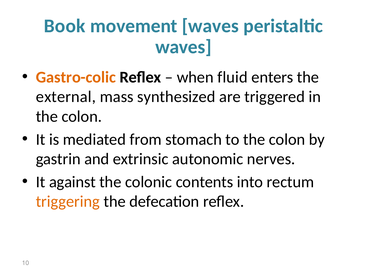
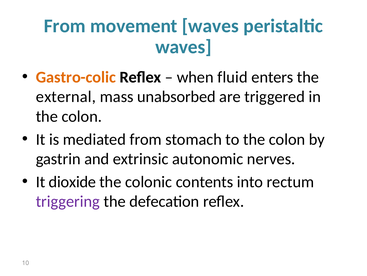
Book: Book -> From (65, 26)
synthesized: synthesized -> unabsorbed (176, 97)
against: against -> dioxide (72, 181)
triggering colour: orange -> purple (68, 201)
